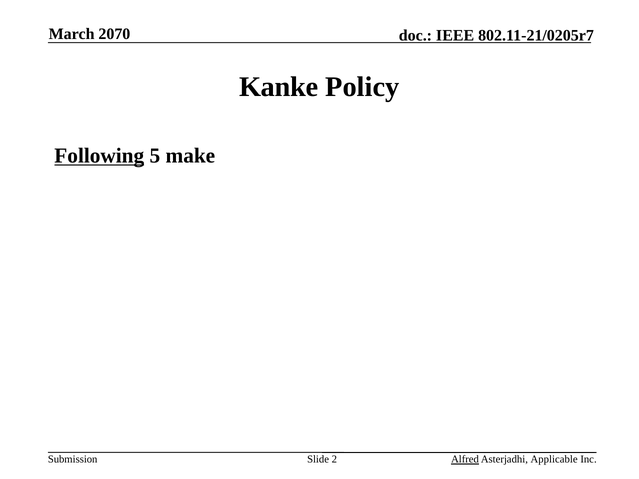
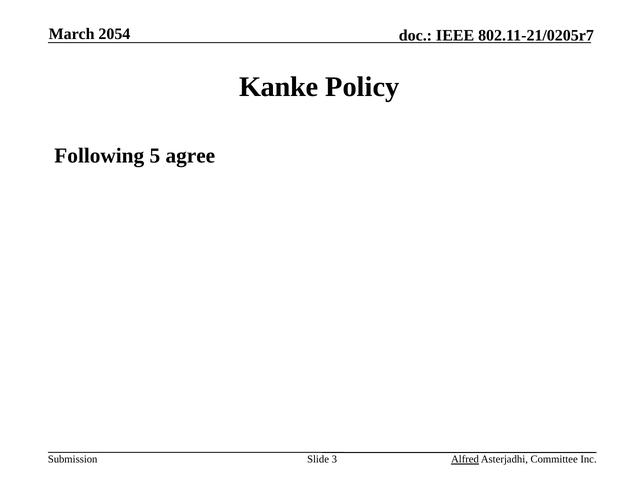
2070: 2070 -> 2054 (114, 34)
Following underline: present -> none (99, 156)
make: make -> agree (190, 156)
2: 2 -> 3 (334, 460)
Applicable: Applicable -> Committee (554, 460)
